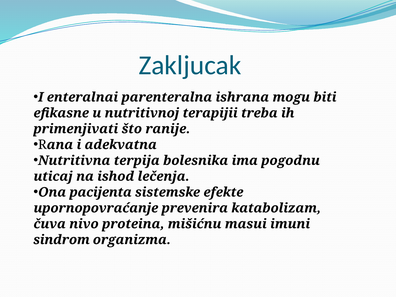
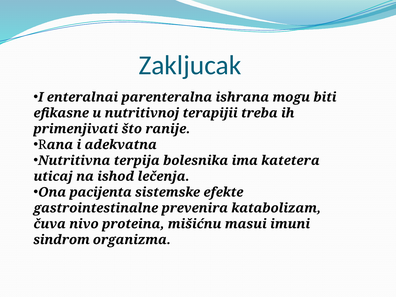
pogodnu: pogodnu -> katetera (291, 161)
upornopovraćanje: upornopovraćanje -> gastrointestinalne (96, 208)
